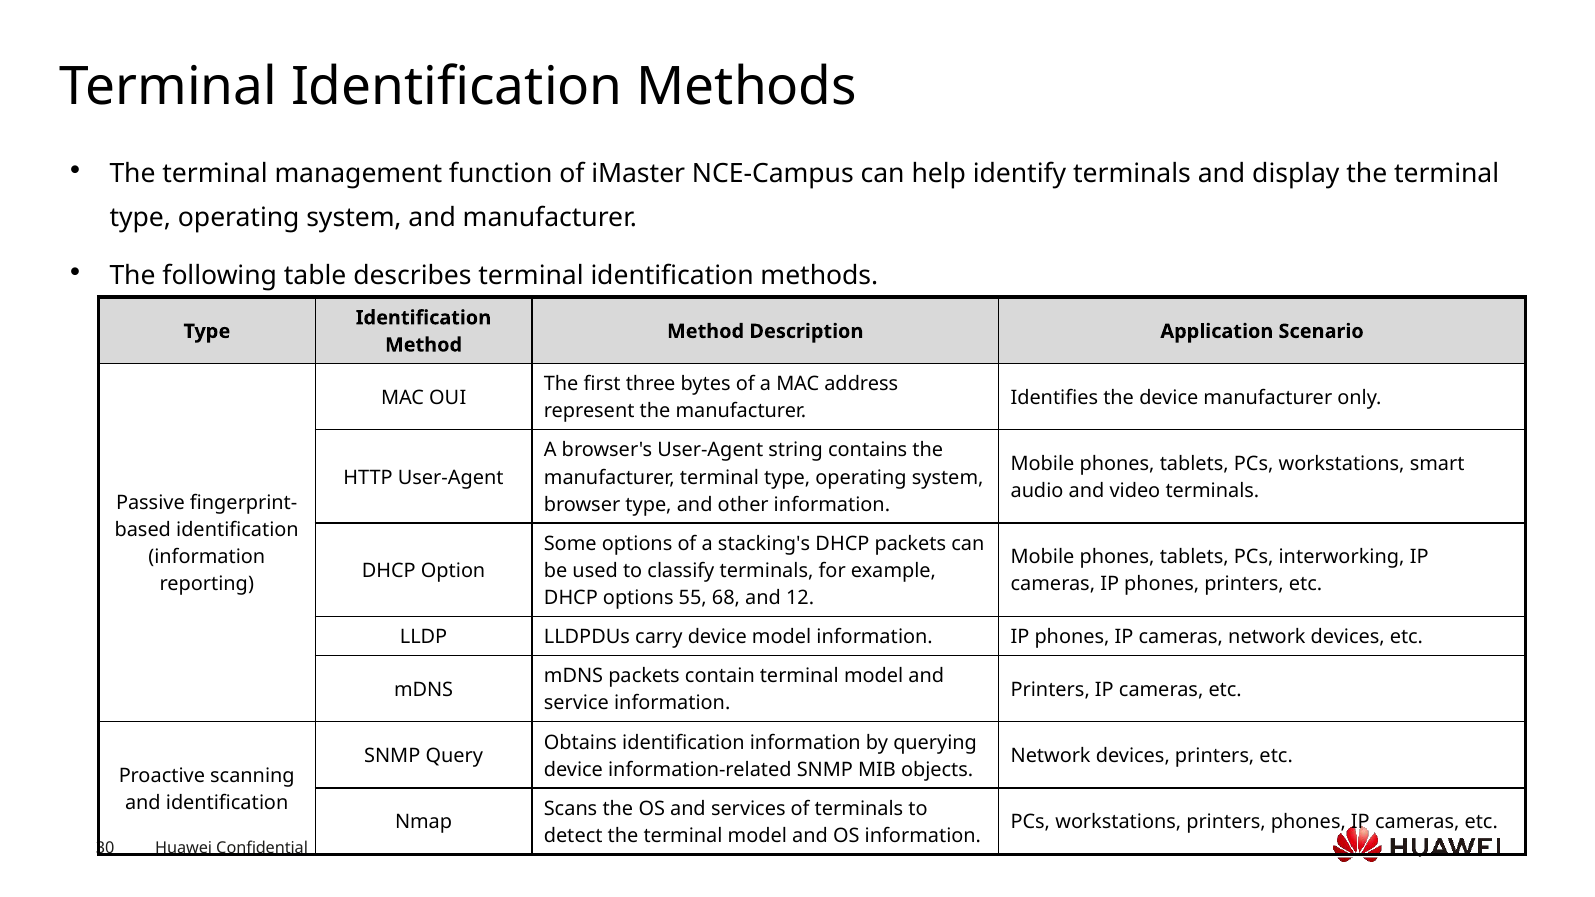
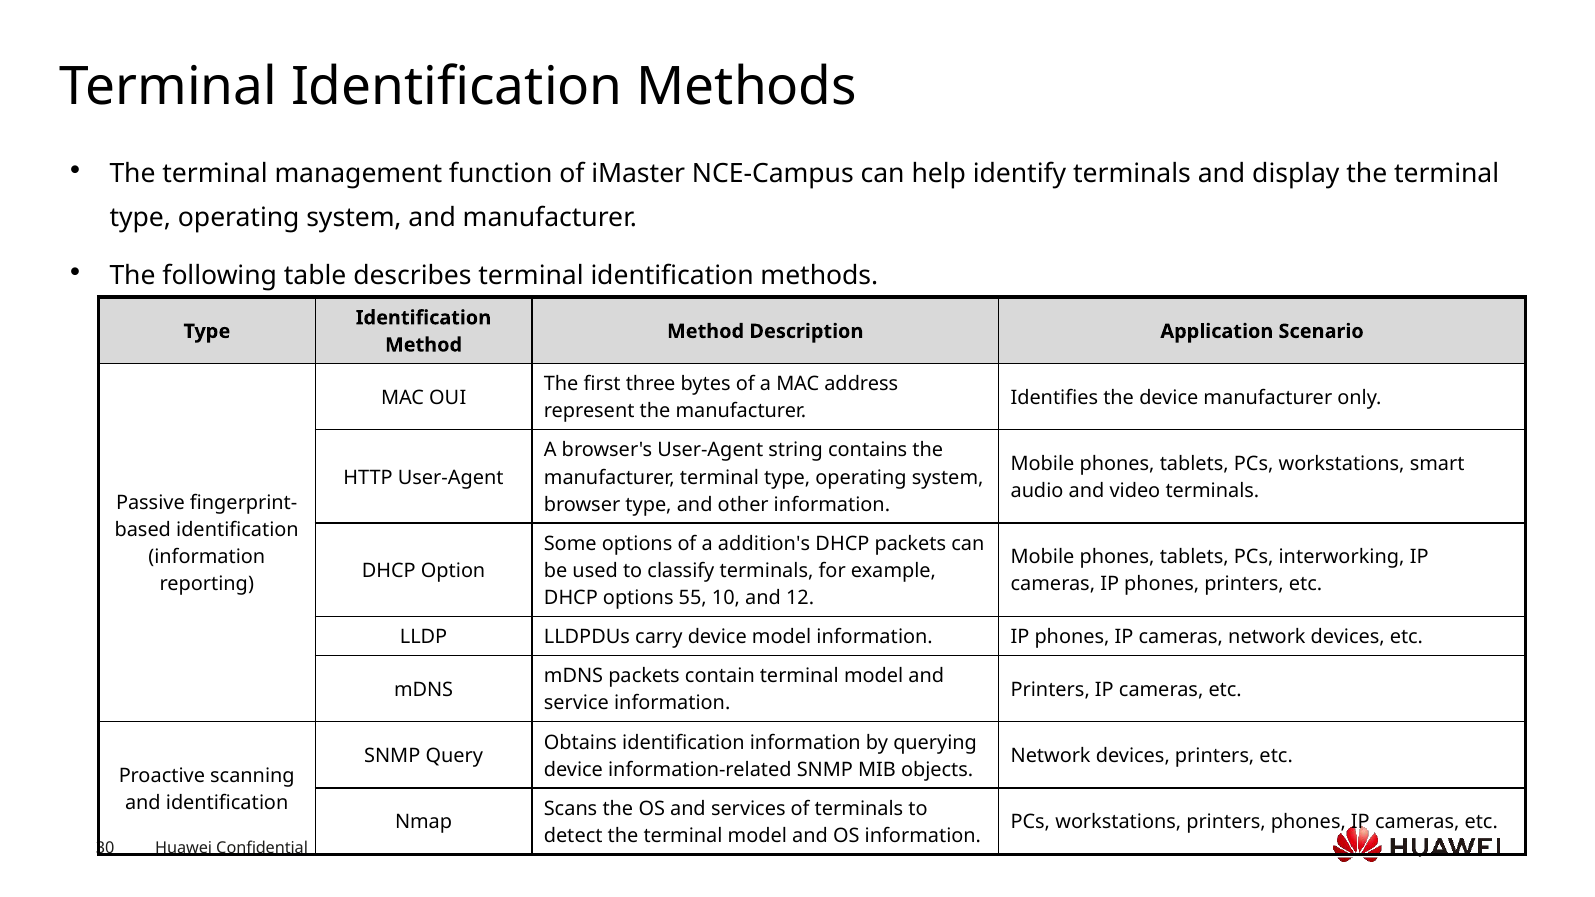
stacking's: stacking's -> addition's (764, 544)
68: 68 -> 10 (726, 598)
